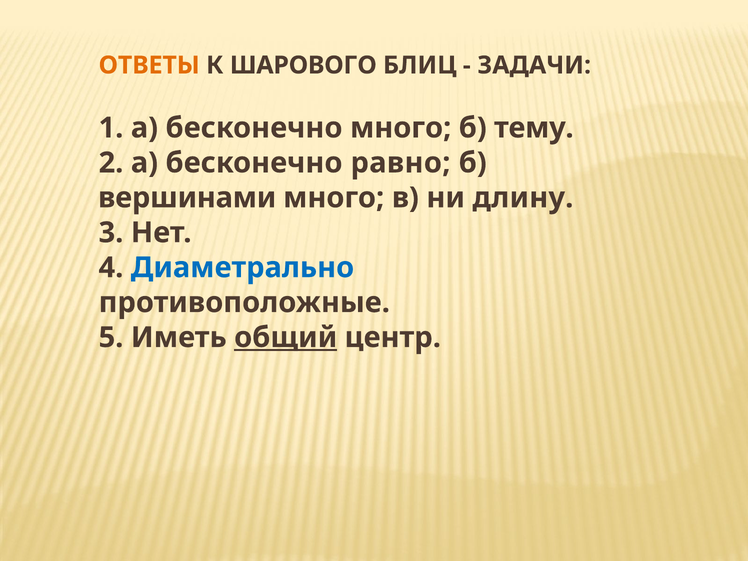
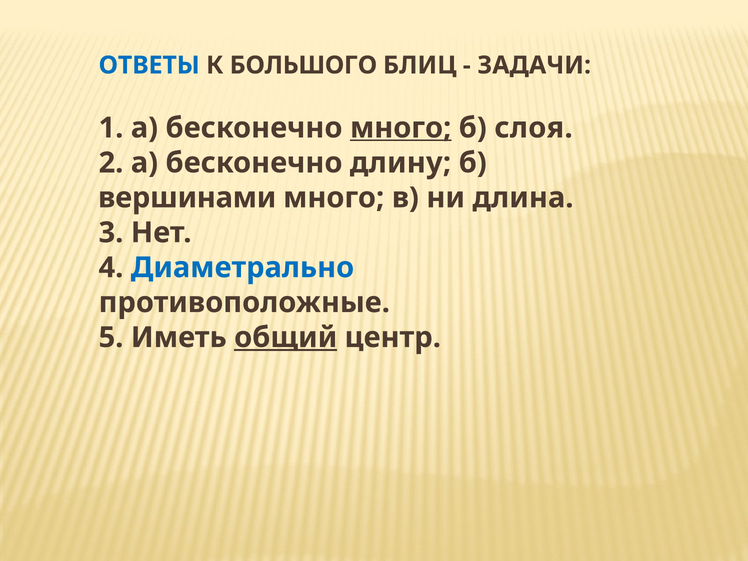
ОТВЕТЫ colour: orange -> blue (149, 65)
ШАРОВОГО: ШАРОВОГО -> БОЛЬШОГО (303, 65)
много underline: none -> present (401, 128)
тему: тему -> слоя (534, 128)
равно: равно -> длину (401, 163)
длину: длину -> длина (523, 198)
